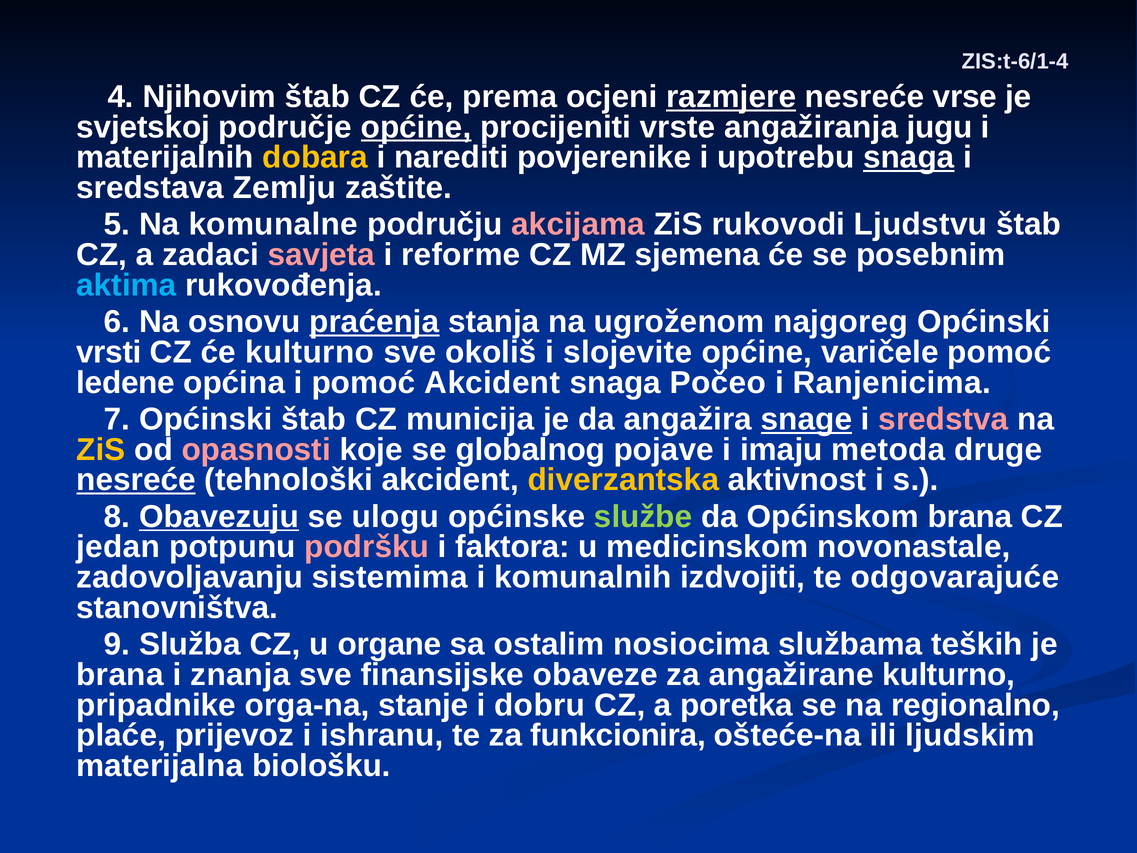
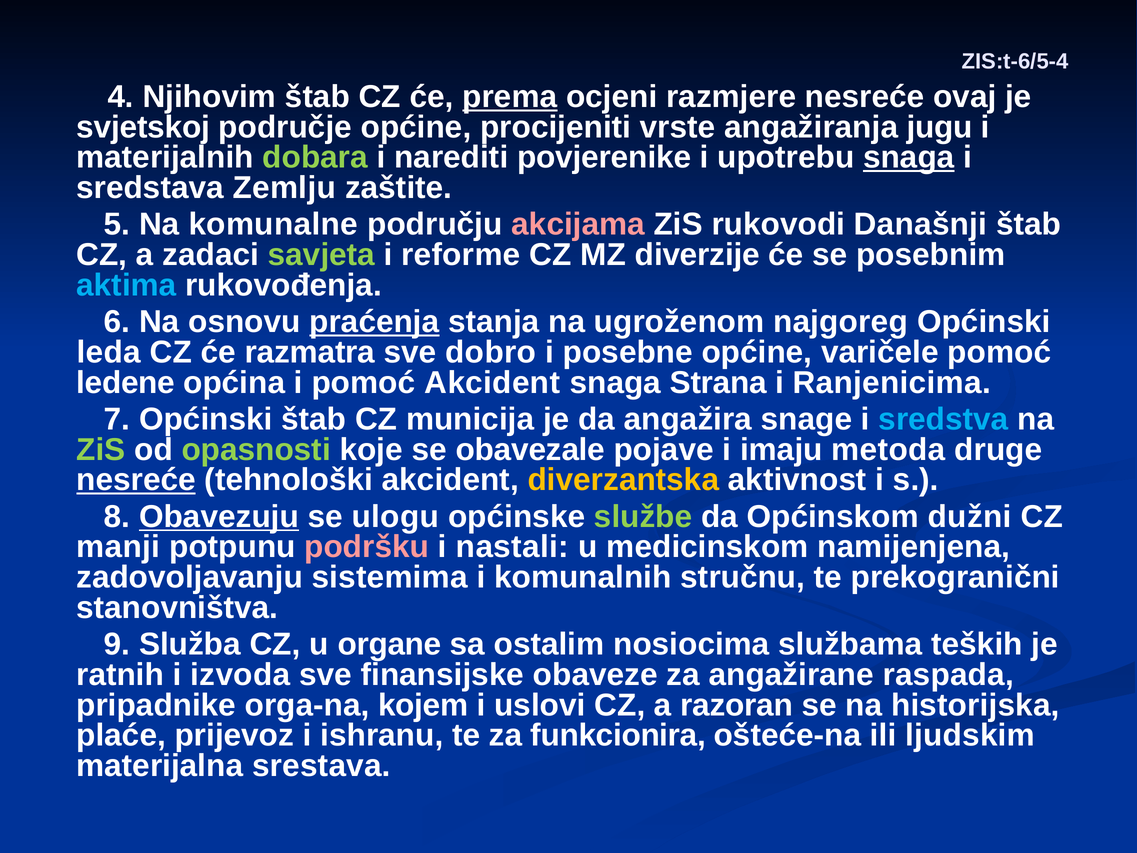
ZIS:t-6/1-4: ZIS:t-6/1-4 -> ZIS:t-6/5-4 (1015, 62)
prema underline: none -> present (510, 97)
razmjere underline: present -> none (731, 97)
vrse: vrse -> ovaj (965, 97)
općine underline: present -> none (416, 127)
dobara colour: yellow -> light green (315, 157)
Ljudstvu: Ljudstvu -> Današnji (921, 224)
savjeta colour: pink -> light green (321, 255)
sjemena: sjemena -> diverzije (697, 255)
vrsti: vrsti -> leda (109, 352)
će kulturno: kulturno -> razmatra (310, 352)
okoliš: okoliš -> dobro (491, 352)
slojevite: slojevite -> posebne (628, 352)
Počeo: Počeo -> Strana (718, 382)
snage underline: present -> none (806, 419)
sredstva colour: pink -> light blue (943, 419)
ZiS colour: yellow -> light green (101, 449)
opasnosti colour: pink -> light green (256, 449)
globalnog: globalnog -> obavezale (530, 449)
Općinskom brana: brana -> dužni (970, 516)
jedan: jedan -> manji (118, 547)
faktora: faktora -> nastali (512, 547)
novonastale: novonastale -> namijenjena (914, 547)
izdvojiti: izdvojiti -> stručnu (743, 577)
odgovarajuće: odgovarajuće -> prekogranični (955, 577)
brana: brana -> ratnih (120, 675)
znanja: znanja -> izvoda (240, 675)
angažirane kulturno: kulturno -> raspada (948, 675)
stanje: stanje -> kojem (423, 705)
dobru: dobru -> uslovi (540, 705)
poretka: poretka -> razoran (737, 705)
regionalno: regionalno -> historijska (975, 705)
biološku: biološku -> srestava (321, 766)
